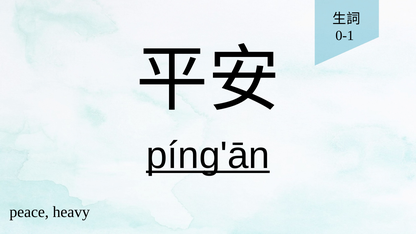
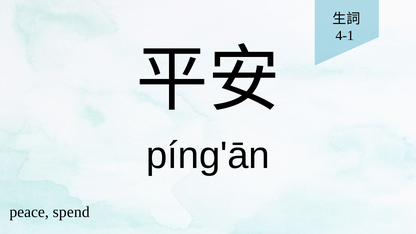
0-1: 0-1 -> 4-1 (345, 35)
píng'ān underline: present -> none (208, 155)
heavy: heavy -> spend (71, 212)
